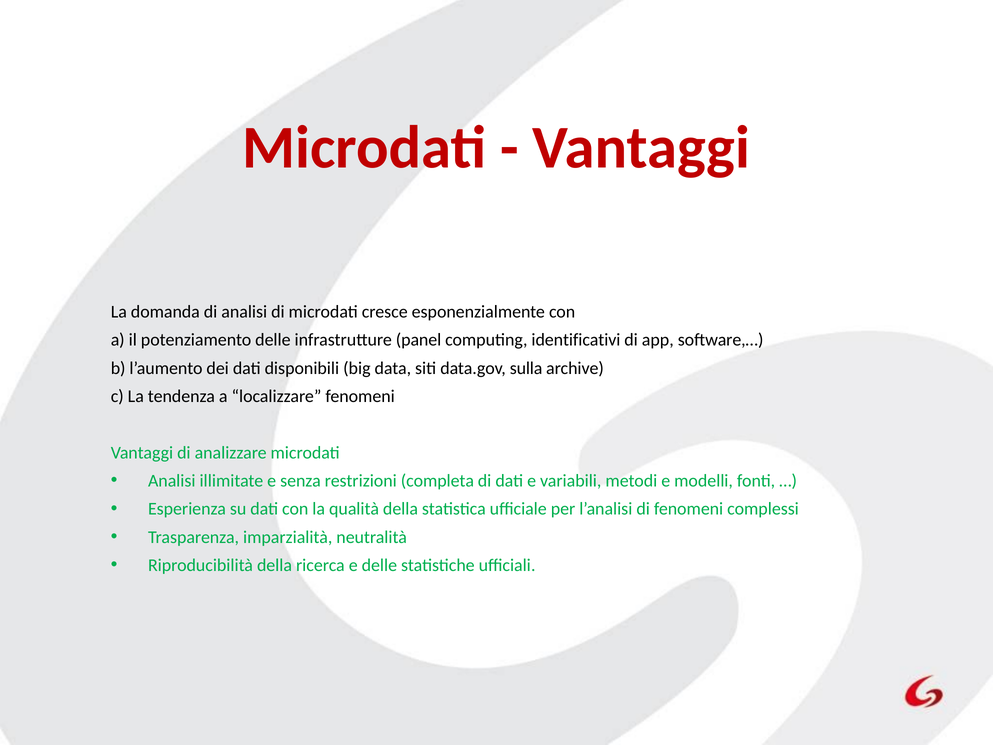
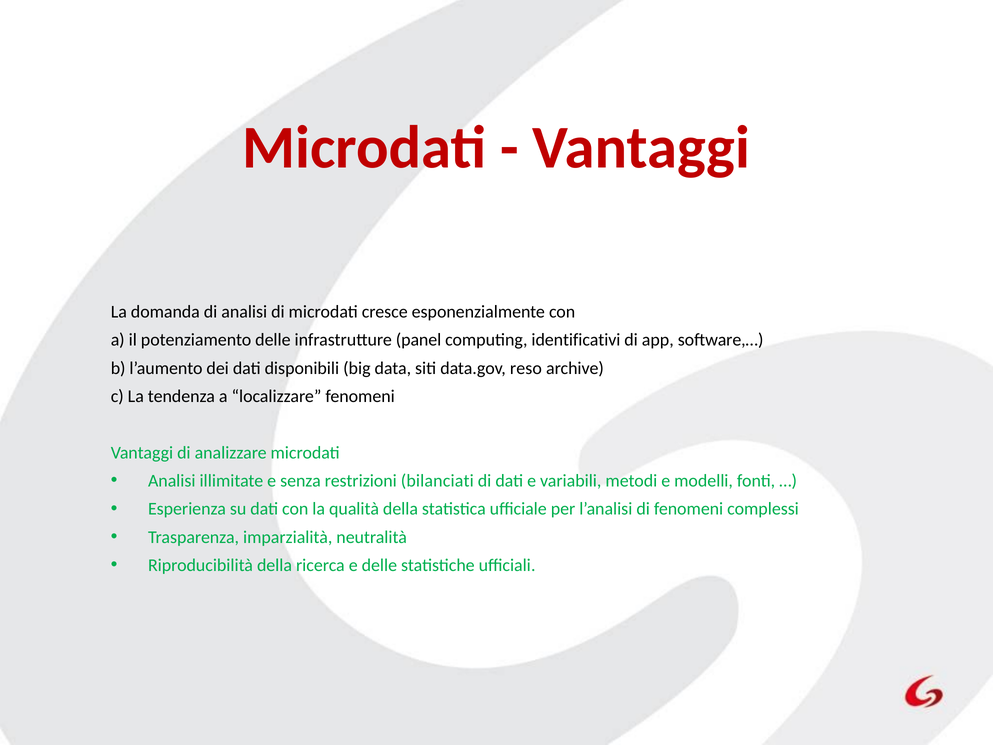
sulla: sulla -> reso (526, 368)
completa: completa -> bilanciati (437, 481)
